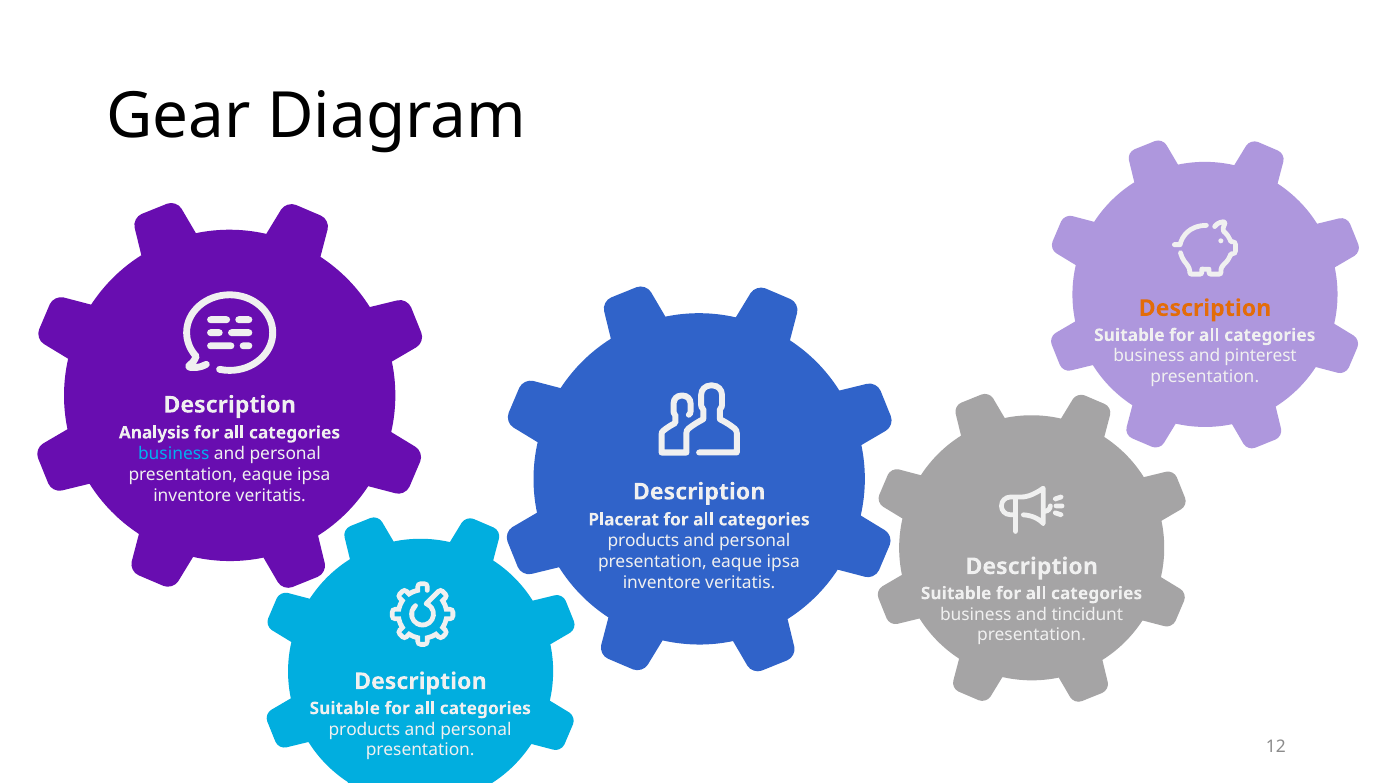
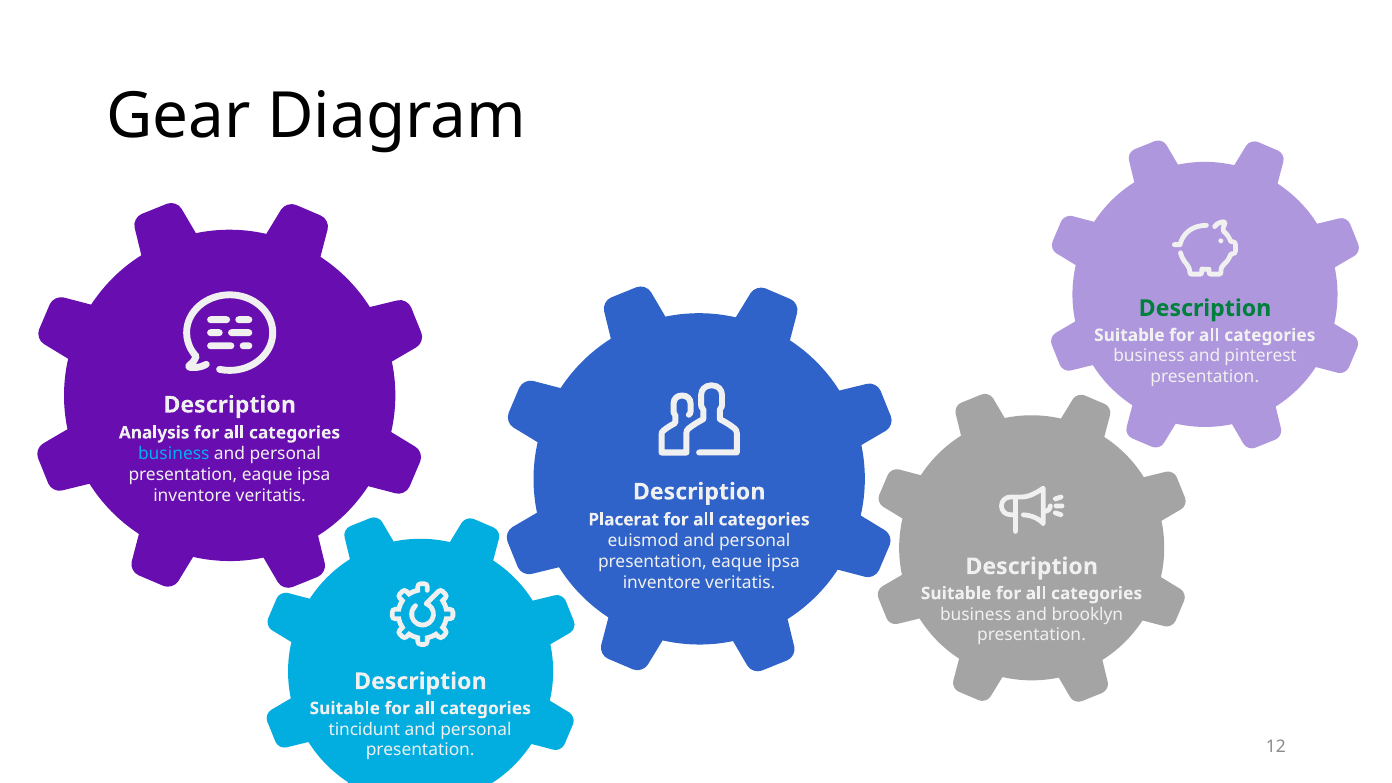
Description colour: orange -> green (1205, 308)
products: products -> euismod (643, 541)
tincidunt: tincidunt -> brooklyn (1087, 614)
products: products -> tincidunt (364, 729)
